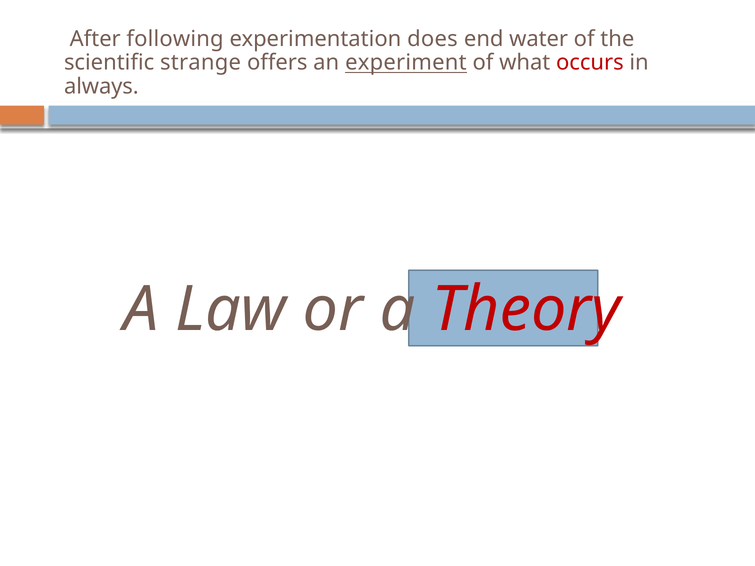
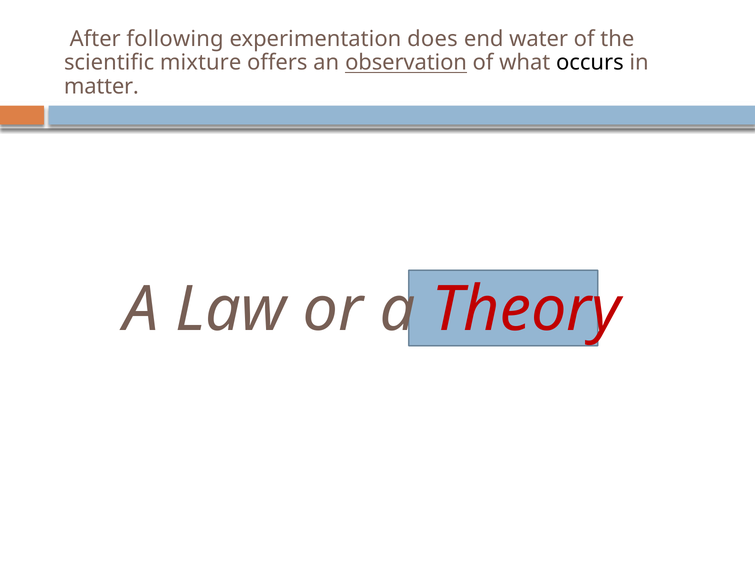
strange: strange -> mixture (201, 63)
experiment: experiment -> observation (406, 63)
occurs colour: red -> black (590, 63)
always: always -> matter (101, 86)
